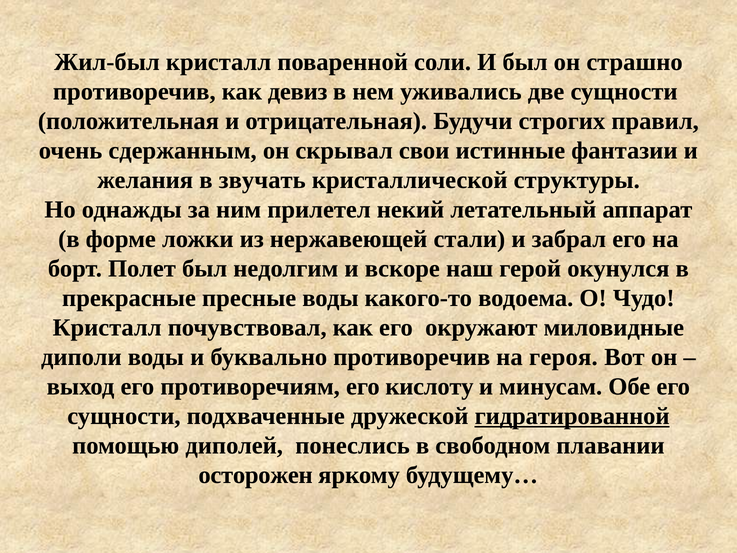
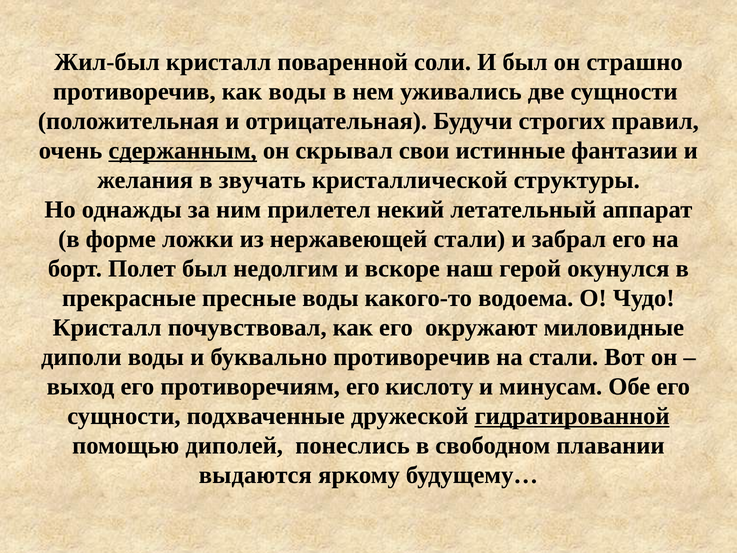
как девиз: девиз -> воды (297, 92)
сдержанным underline: none -> present (183, 151)
на героя: героя -> стали (564, 357)
осторожен: осторожен -> выдаются (255, 475)
